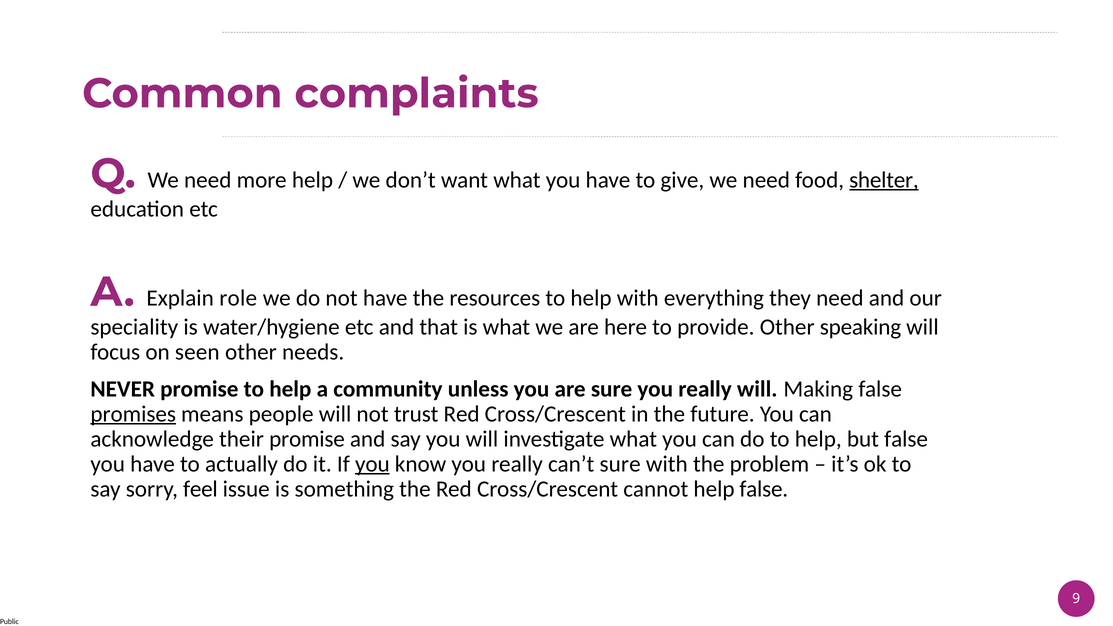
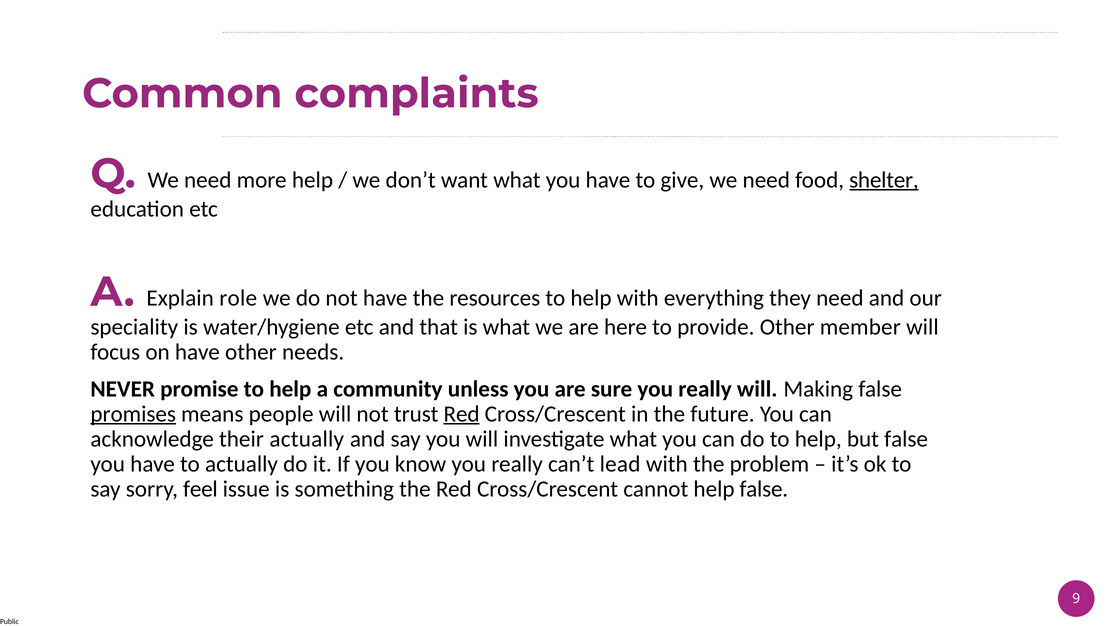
speaking: speaking -> member (860, 327)
on seen: seen -> have (197, 352)
Red underline: none -> present (462, 414)
their promise: promise -> actually (307, 439)
you underline: present -> none (372, 464)
can’t sure: sure -> lead (620, 464)
